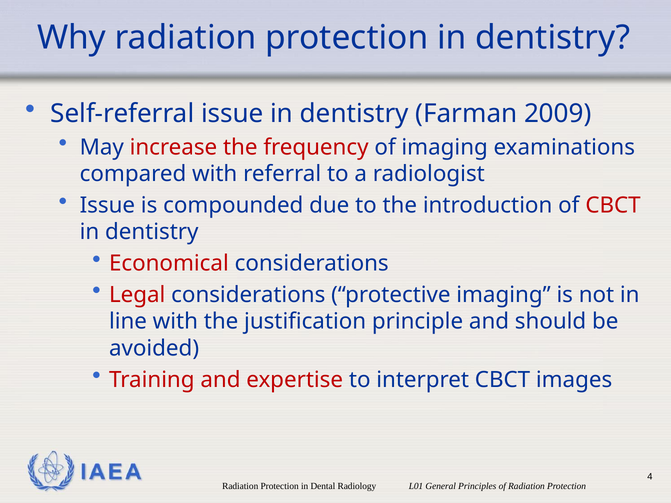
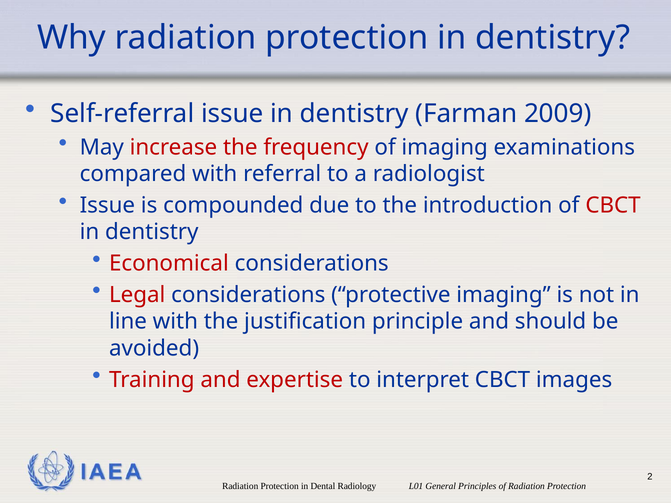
4: 4 -> 2 (650, 477)
